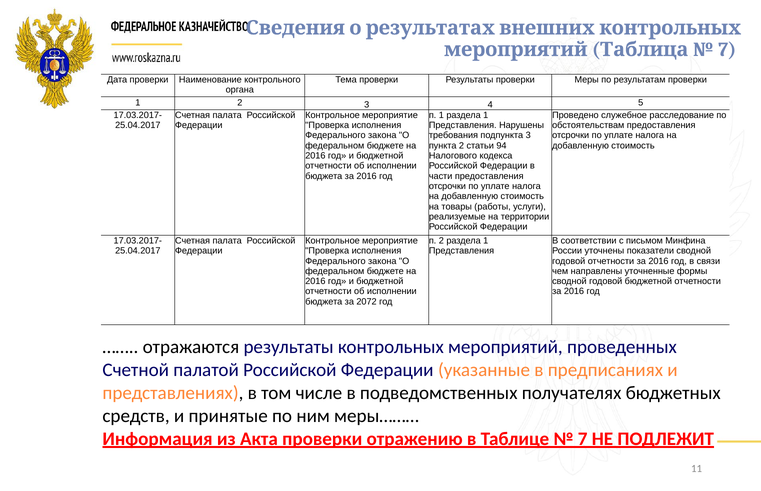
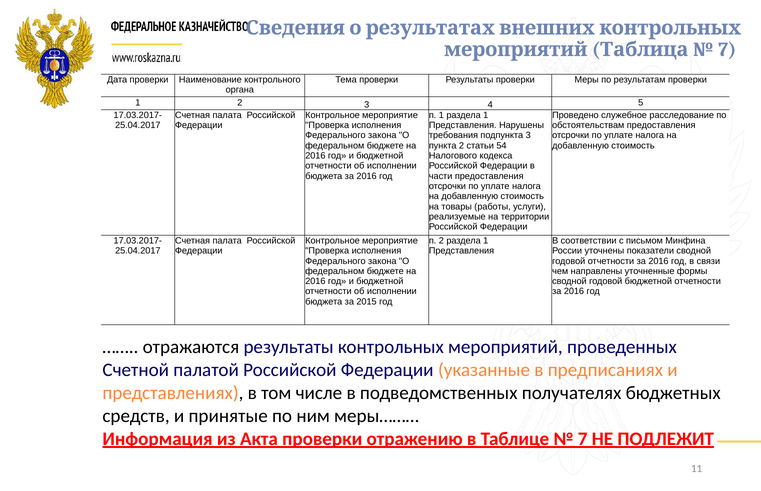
94: 94 -> 54 (501, 146)
2072: 2072 -> 2015 (367, 302)
